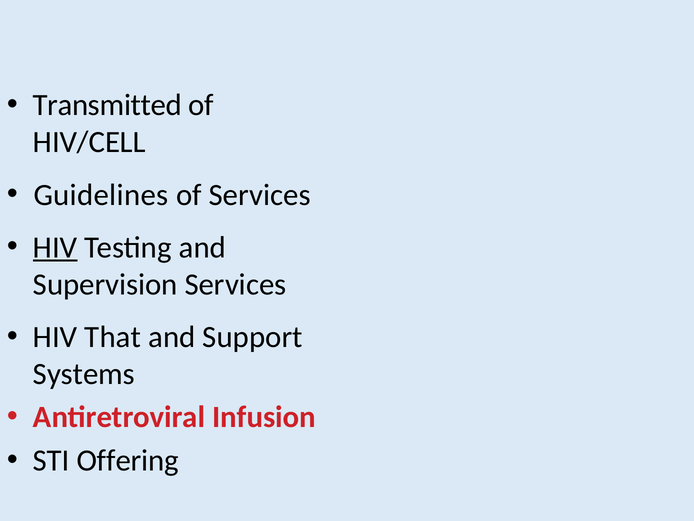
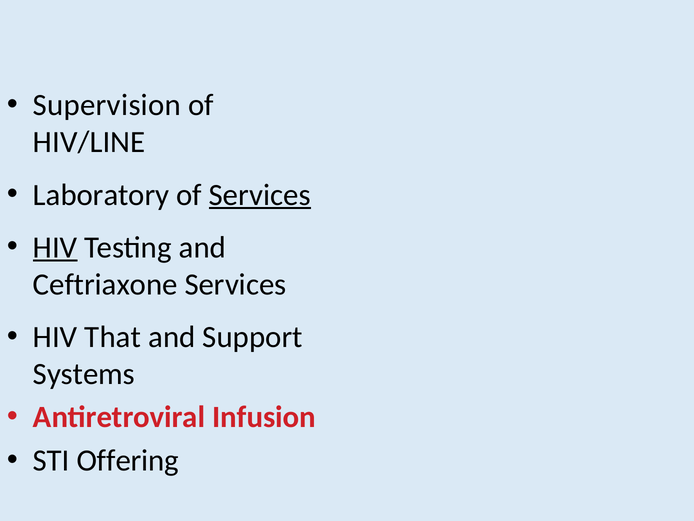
Transmitted: Transmitted -> Supervision (107, 105)
HIV/CELL: HIV/CELL -> HIV/LINE (89, 142)
Guidelines: Guidelines -> Laboratory (101, 195)
Services underline: none -> present (260, 195)
Supervision: Supervision -> Ceftriaxone (105, 284)
